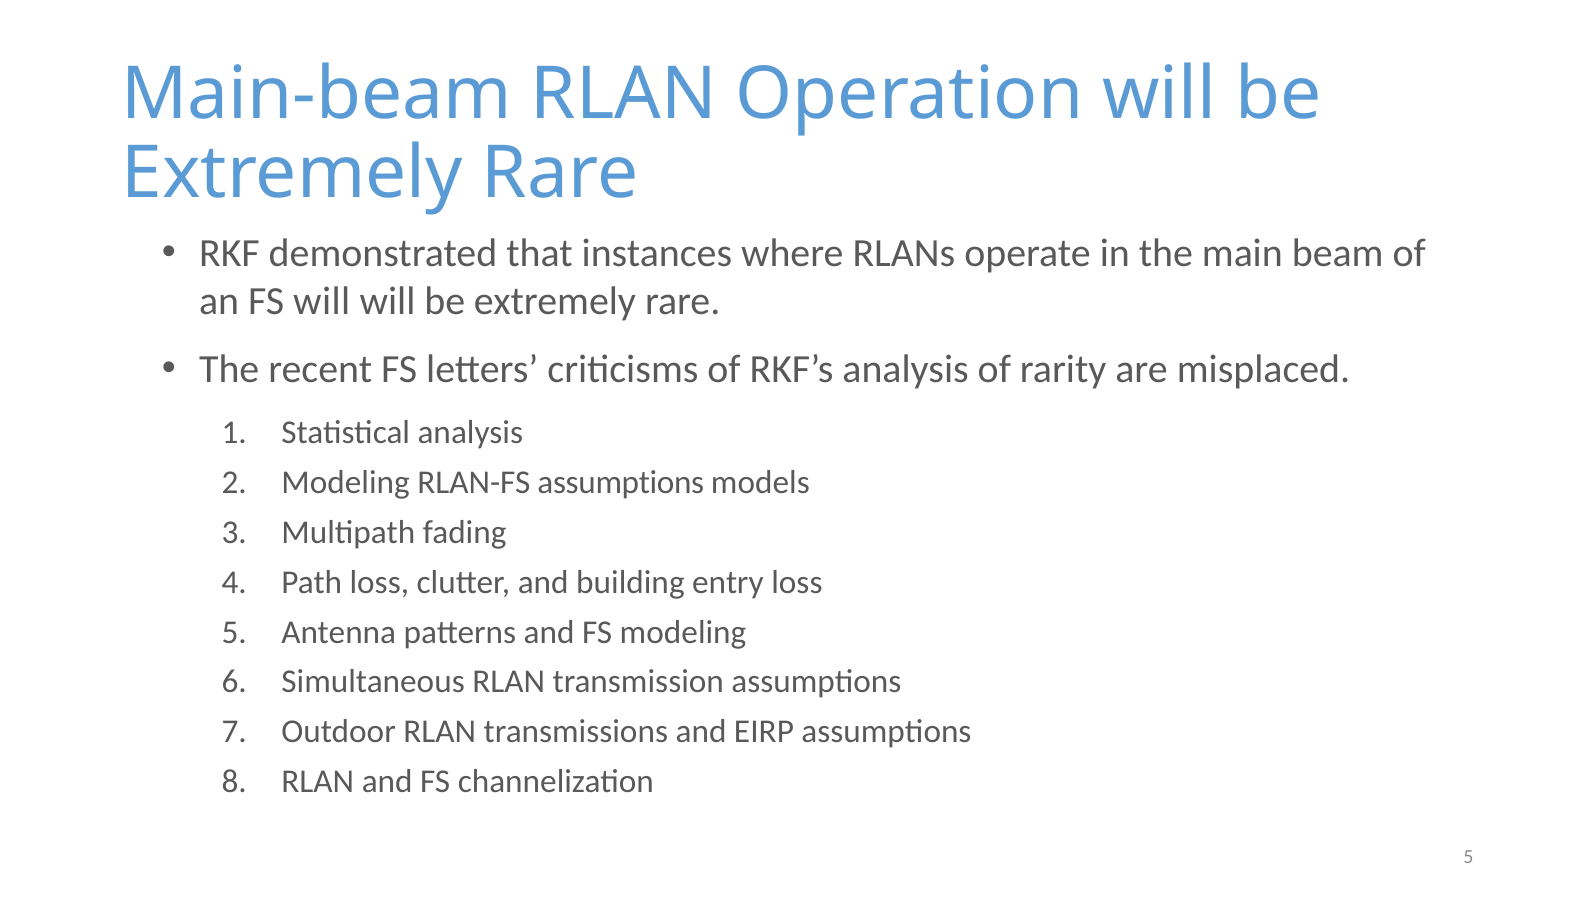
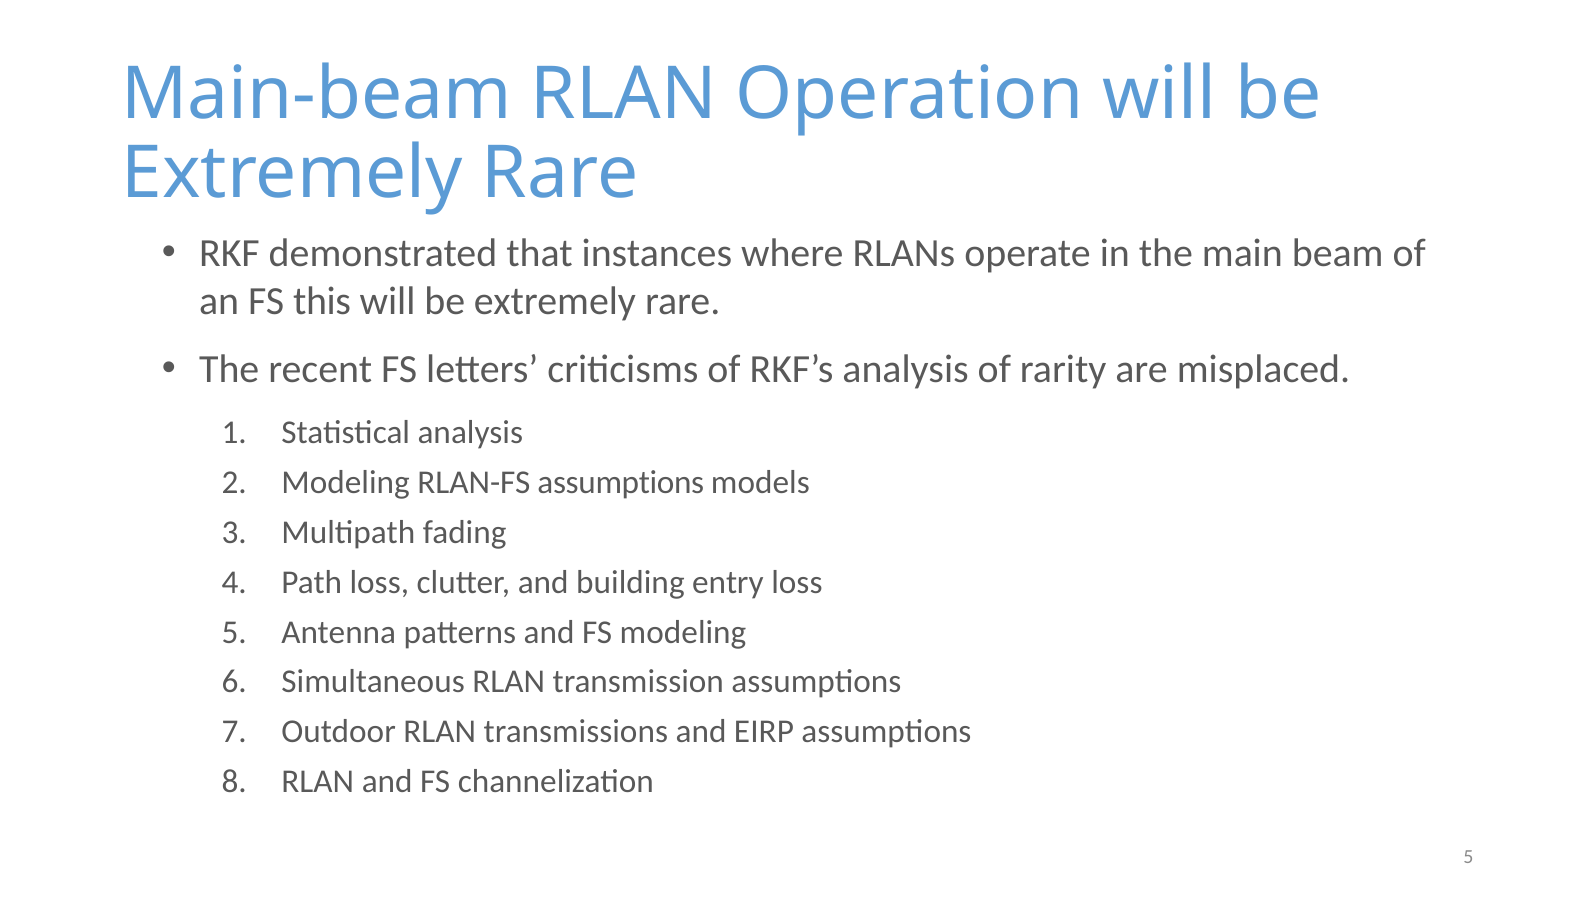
FS will: will -> this (322, 302)
